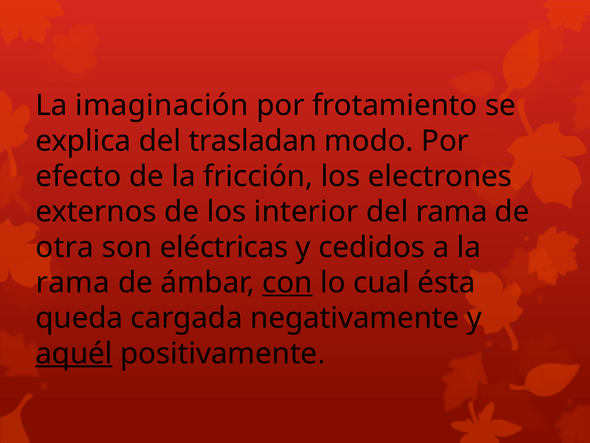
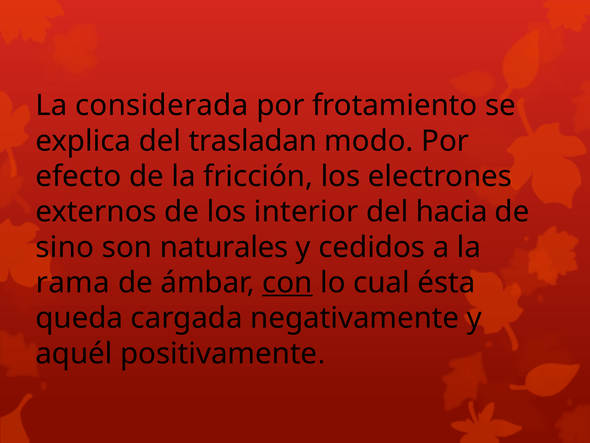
imaginación: imaginación -> considerada (162, 105)
del rama: rama -> hacia (452, 212)
otra: otra -> sino (65, 247)
eléctricas: eléctricas -> naturales (224, 247)
aquél underline: present -> none (74, 353)
